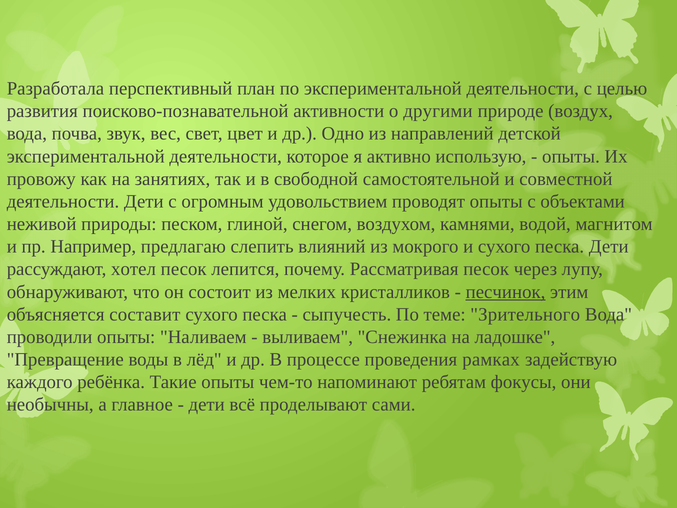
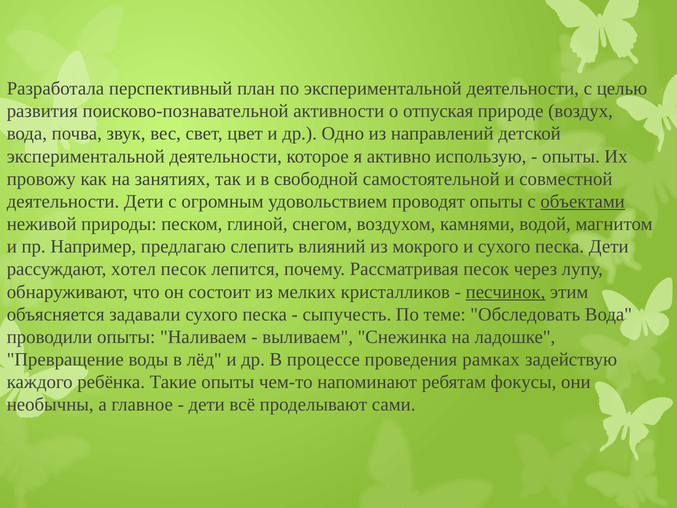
другими: другими -> отпуская (438, 111)
объектами underline: none -> present (583, 201)
составит: составит -> задавали (145, 314)
Зрительного: Зрительного -> Обследовать (525, 314)
